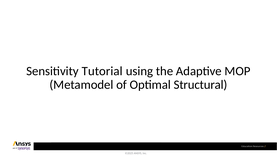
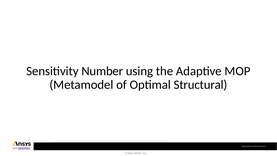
Tutorial: Tutorial -> Number (102, 71)
